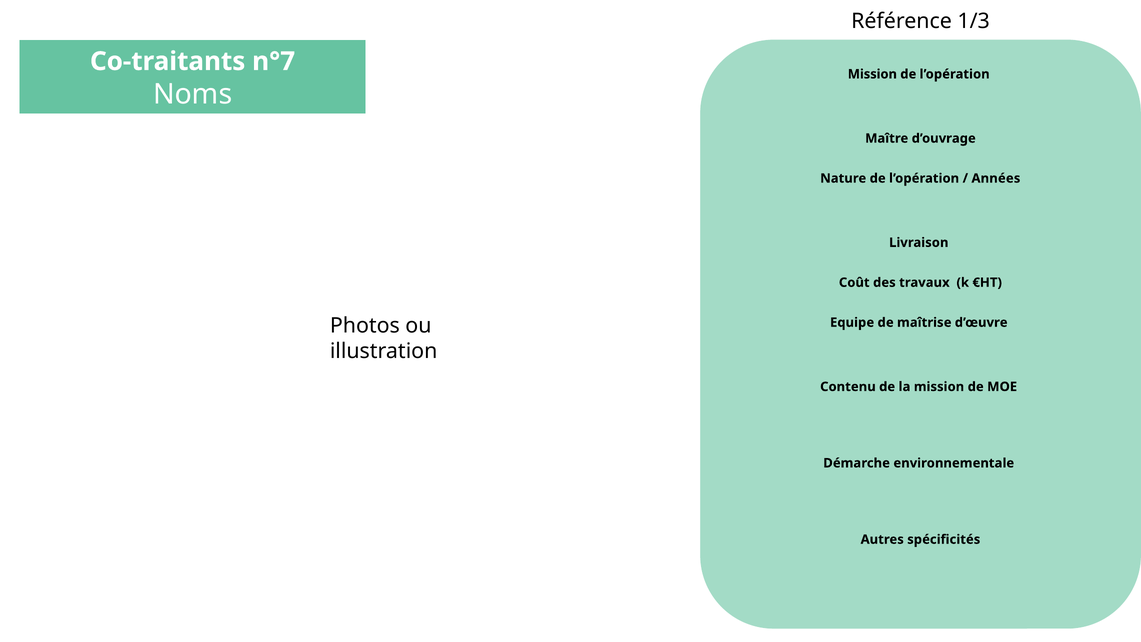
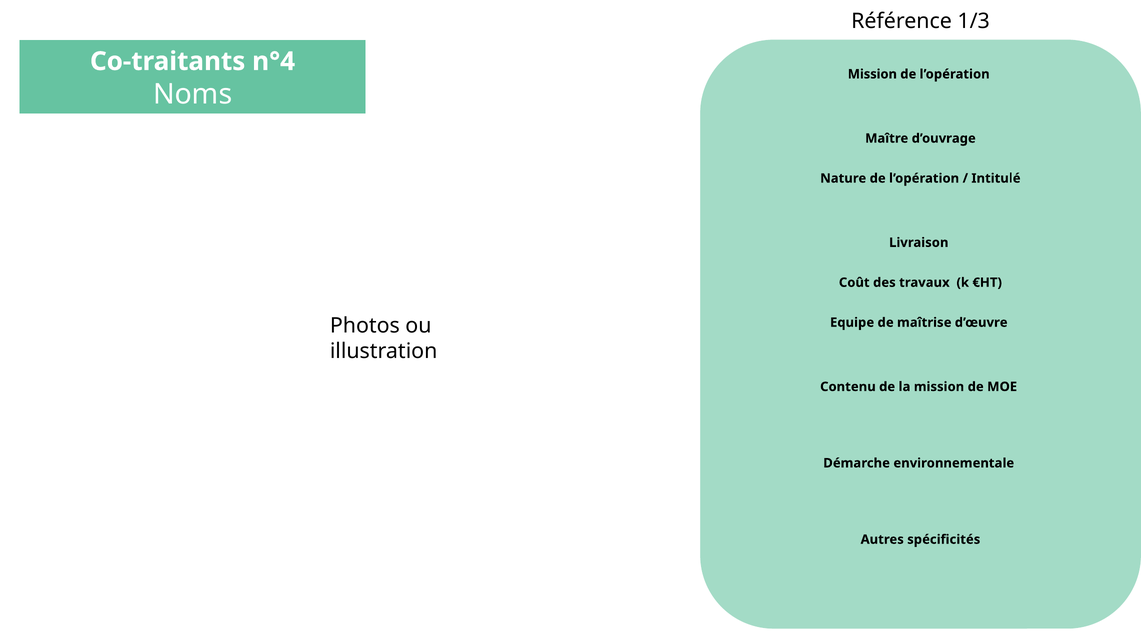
n°7: n°7 -> n°4 (274, 61)
Années: Années -> Intitulé (996, 178)
